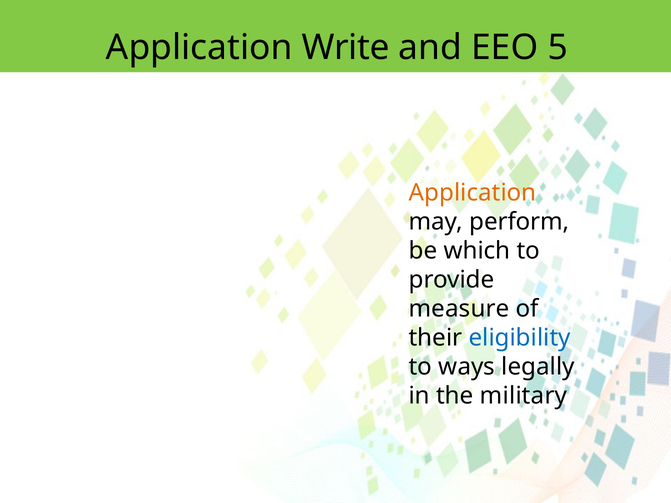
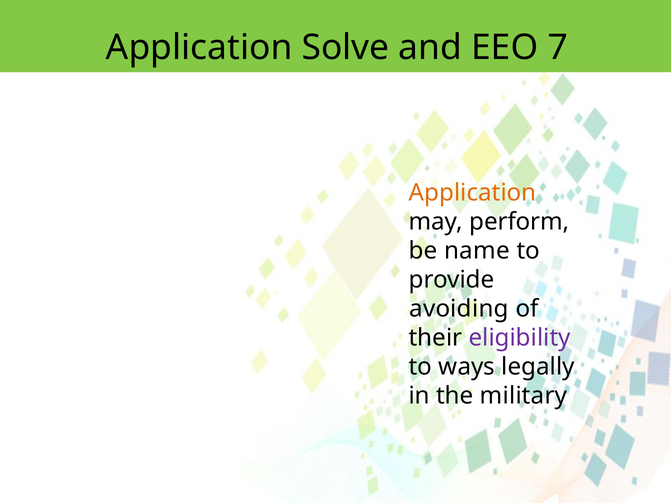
Write: Write -> Solve (346, 48)
5: 5 -> 7 (558, 48)
which: which -> name (477, 251)
measure: measure -> avoiding (459, 309)
eligibility colour: blue -> purple (520, 338)
